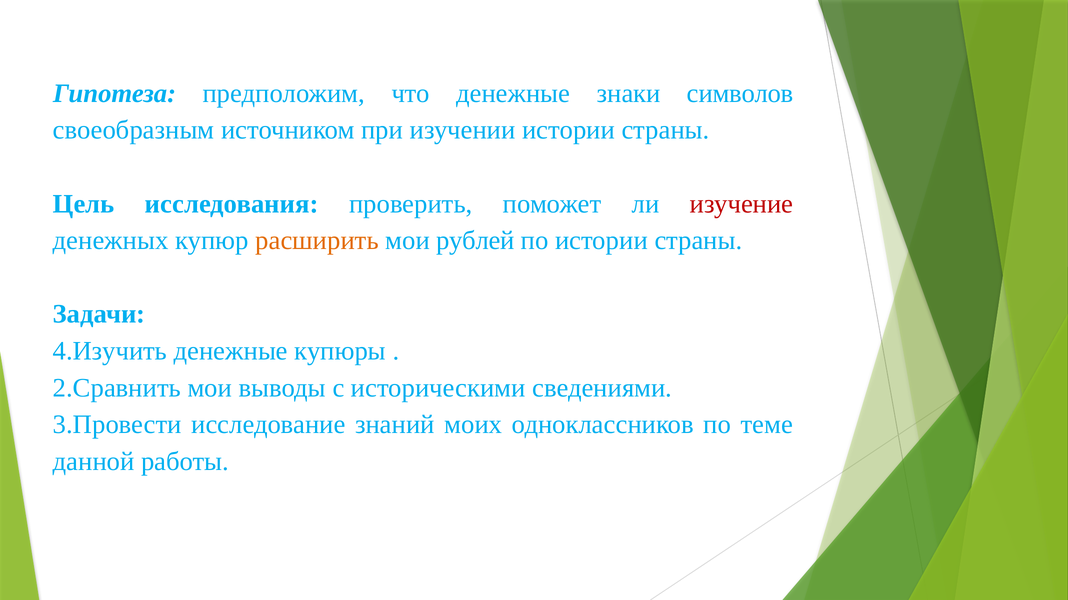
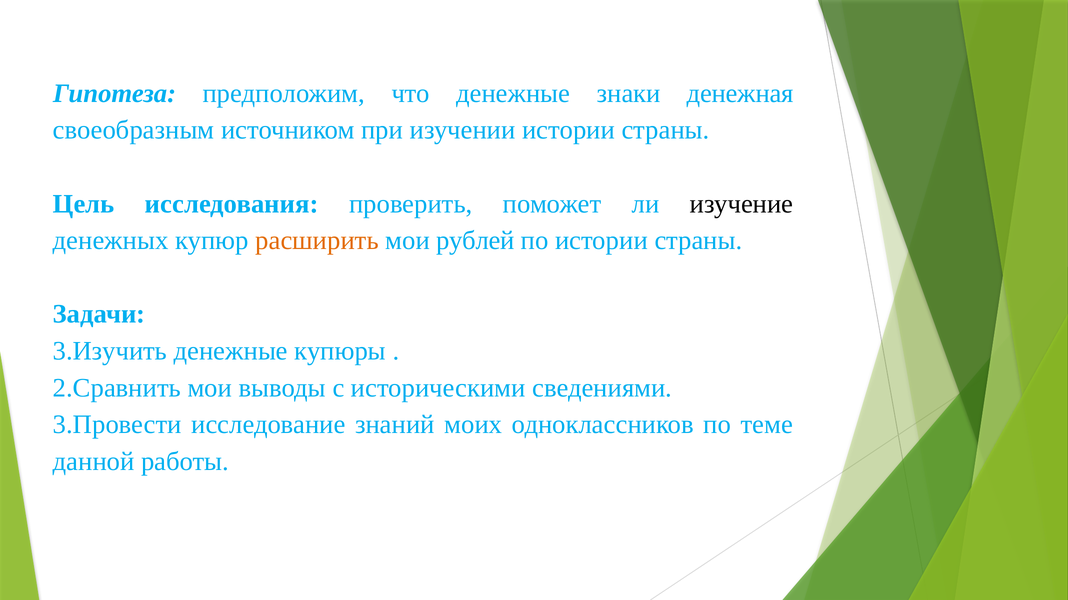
символов: символов -> денежная (740, 94)
изучение colour: red -> black (741, 204)
4.Изучить: 4.Изучить -> 3.Изучить (110, 351)
